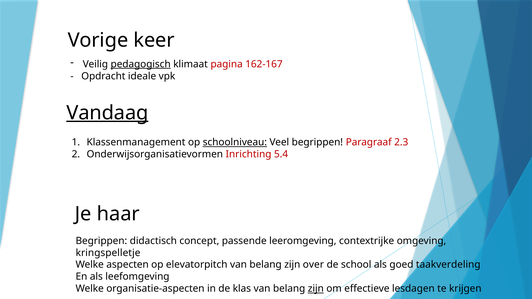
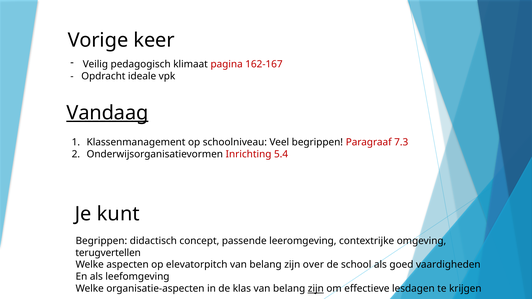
pedagogisch underline: present -> none (141, 64)
schoolniveau underline: present -> none (235, 142)
2.3: 2.3 -> 7.3 (401, 142)
haar: haar -> kunt (118, 214)
kringspelletje: kringspelletje -> terugvertellen (108, 253)
taakverdeling: taakverdeling -> vaardigheden (448, 265)
